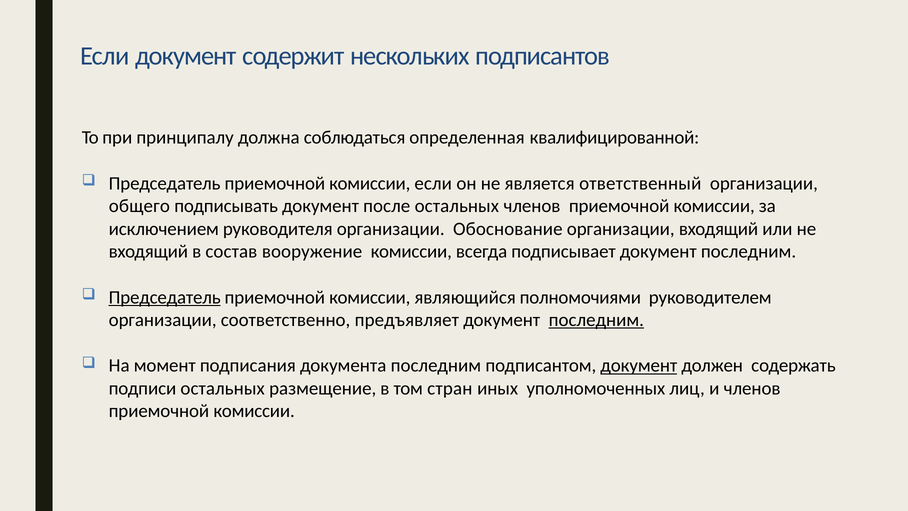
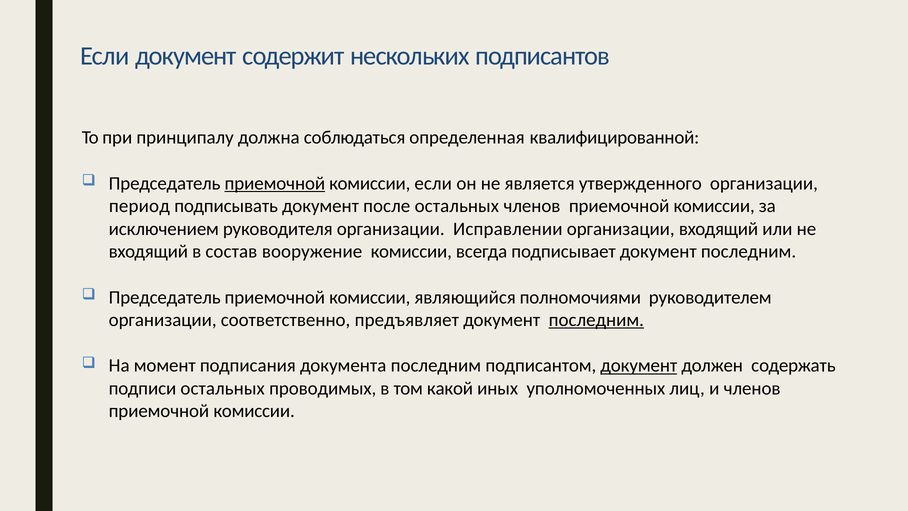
приемочной underline: none -> present (275, 183)
ответственный: ответственный -> утвержденного (640, 183)
общего: общего -> период (139, 206)
Обоснование: Обоснование -> Исправлении (508, 229)
Председатель underline: present -> none (165, 297)
размещение: размещение -> проводимых (323, 388)
стран: стран -> какой (450, 388)
